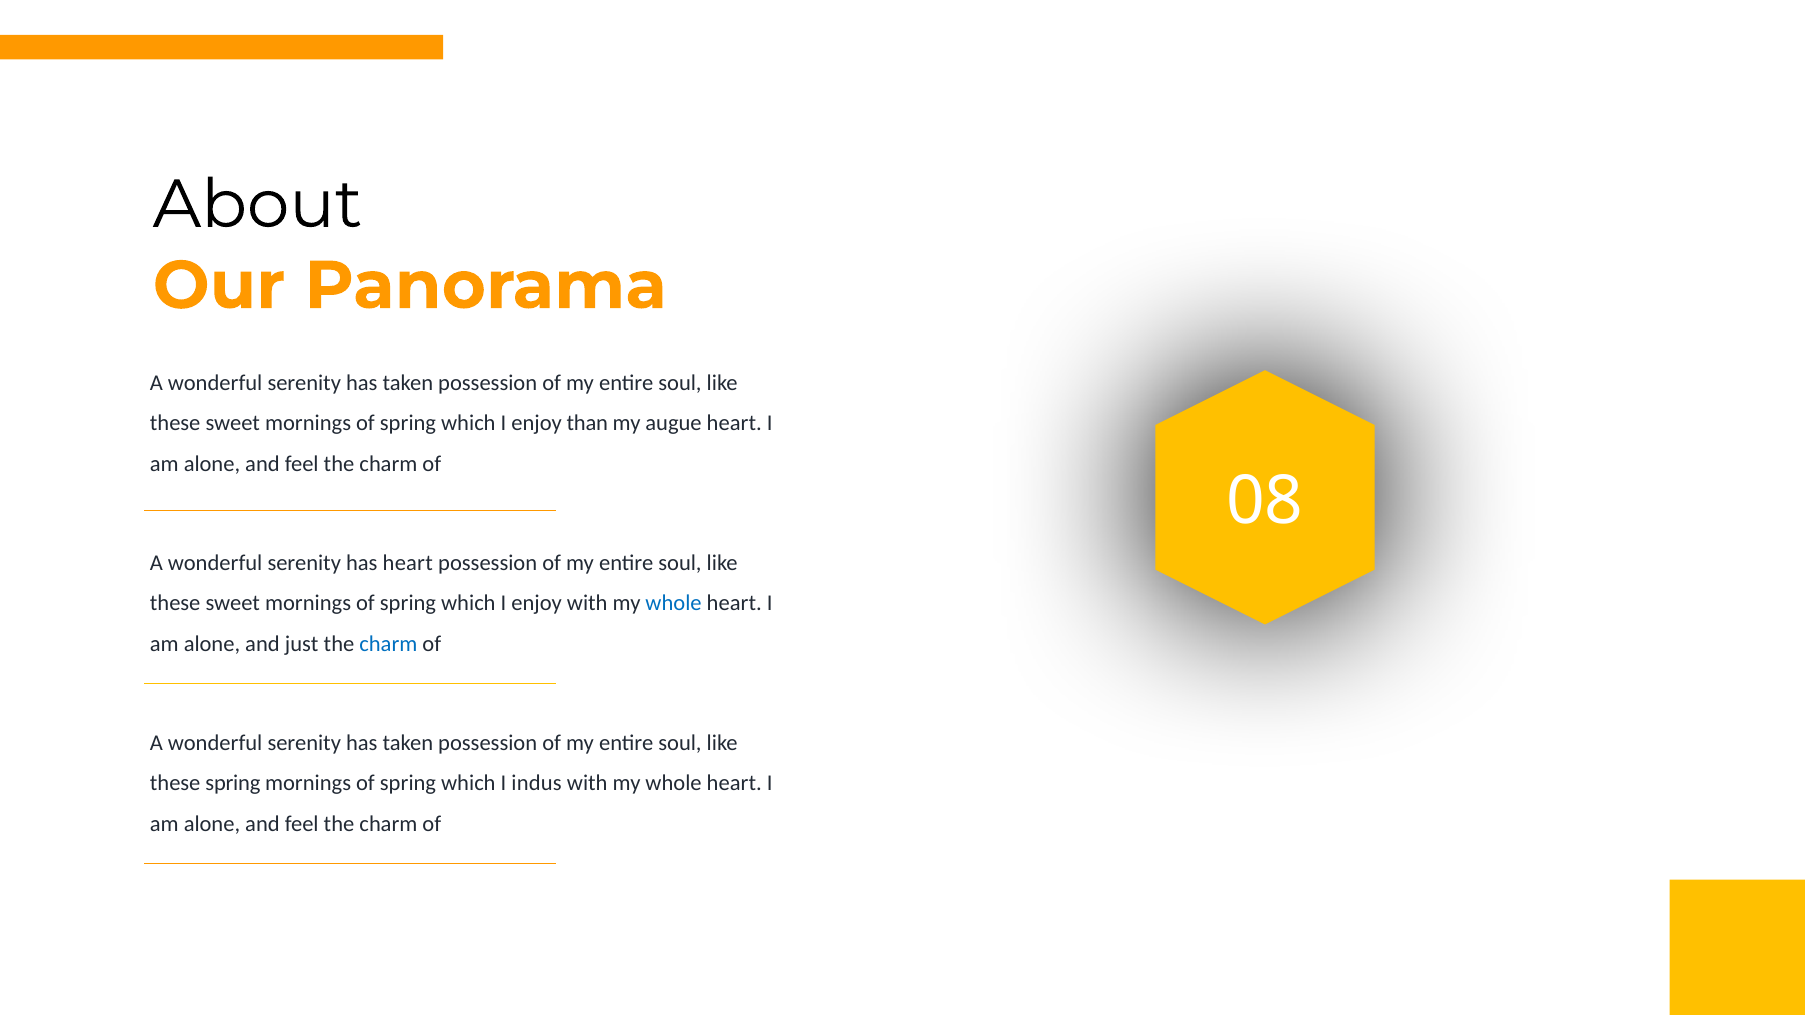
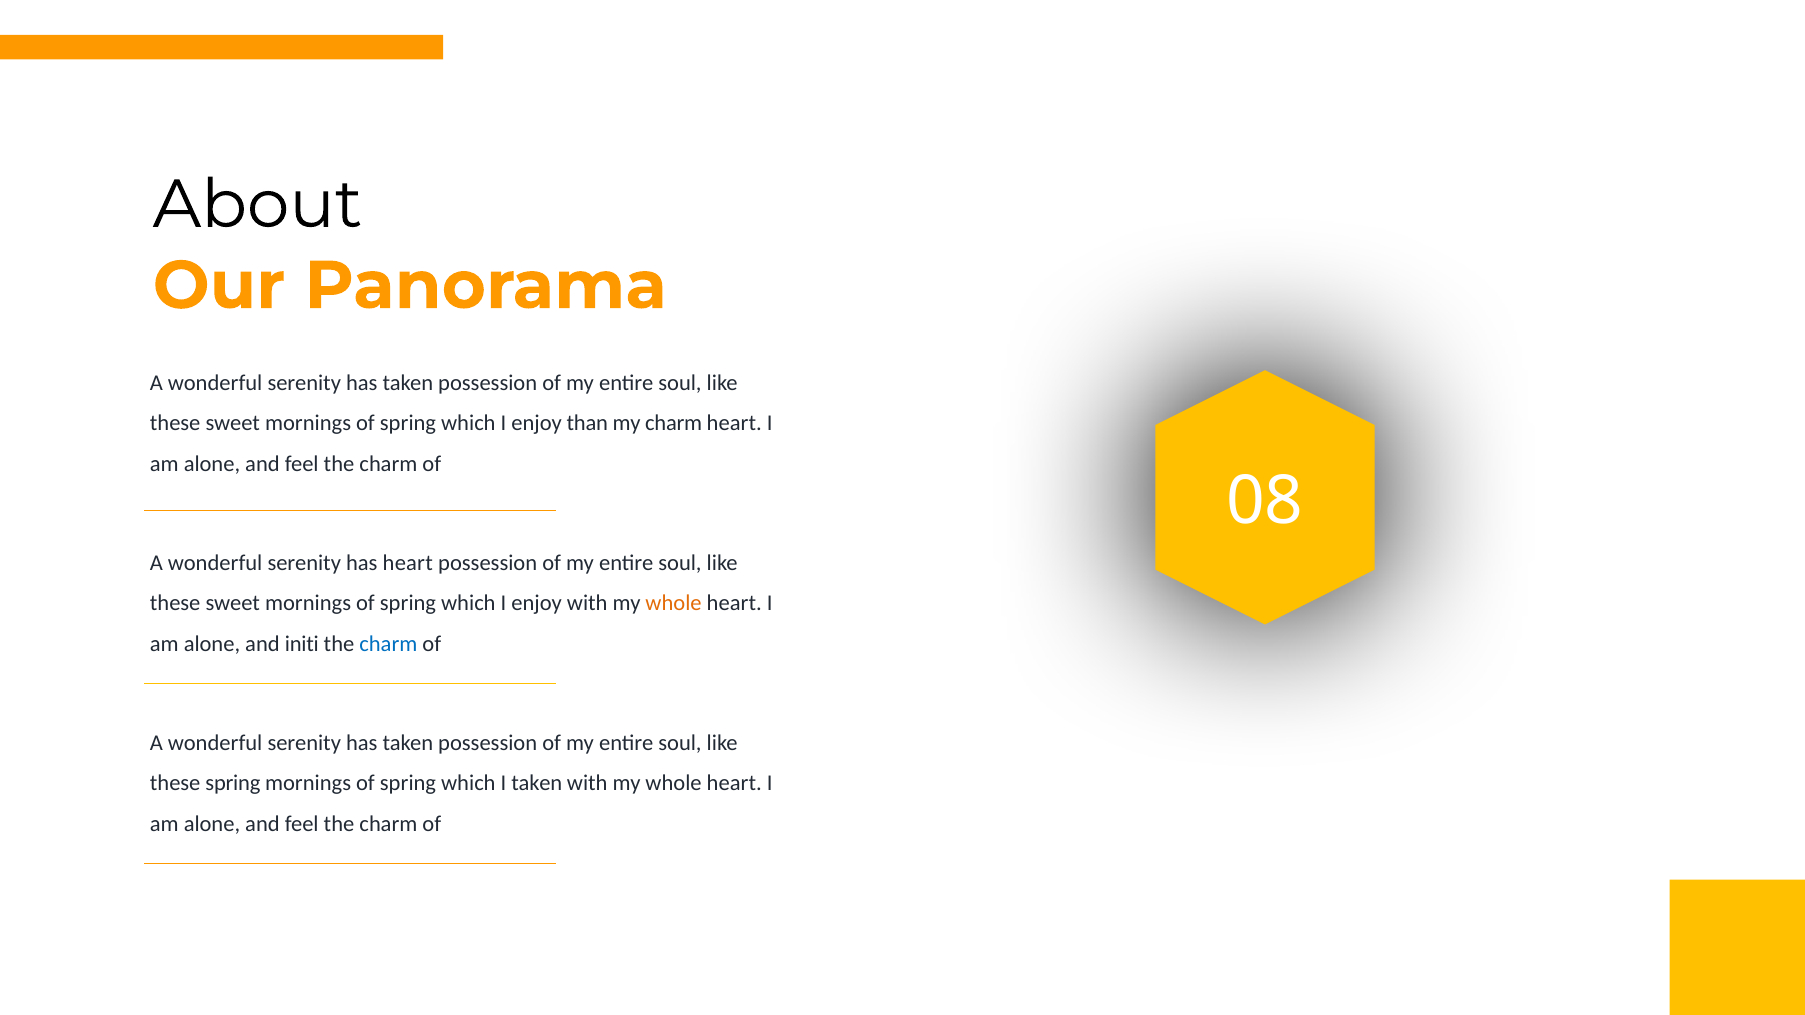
my augue: augue -> charm (674, 424)
whole colour: blue -> orange (674, 604)
just: just -> initi (302, 644)
I indus: indus -> taken (537, 784)
